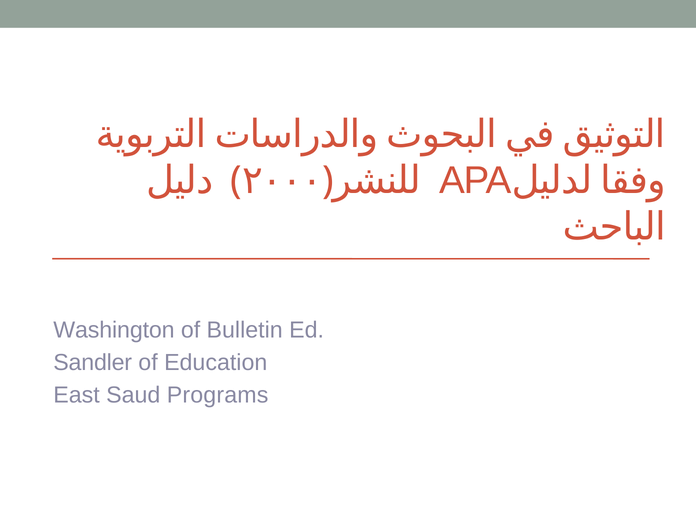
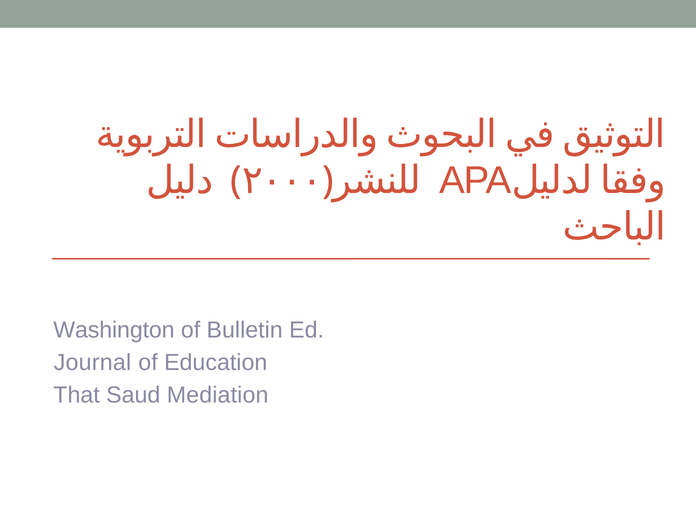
Sandler: Sandler -> Journal (93, 362)
East: East -> That (77, 395)
Programs: Programs -> Mediation (218, 395)
